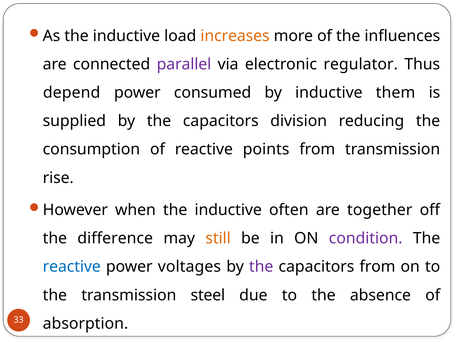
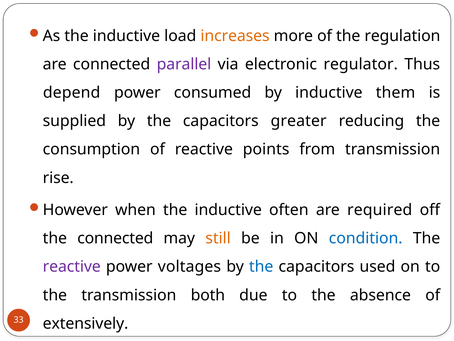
influences: influences -> regulation (402, 36)
division: division -> greater (299, 121)
together: together -> required (380, 210)
the difference: difference -> connected (115, 238)
condition colour: purple -> blue (366, 238)
reactive colour: blue -> purple (72, 266)
the colour: purple -> blue (261, 266)
capacitors from: from -> used (377, 266)
steel: steel -> both (208, 295)
absorption: absorption -> extensively (86, 323)
